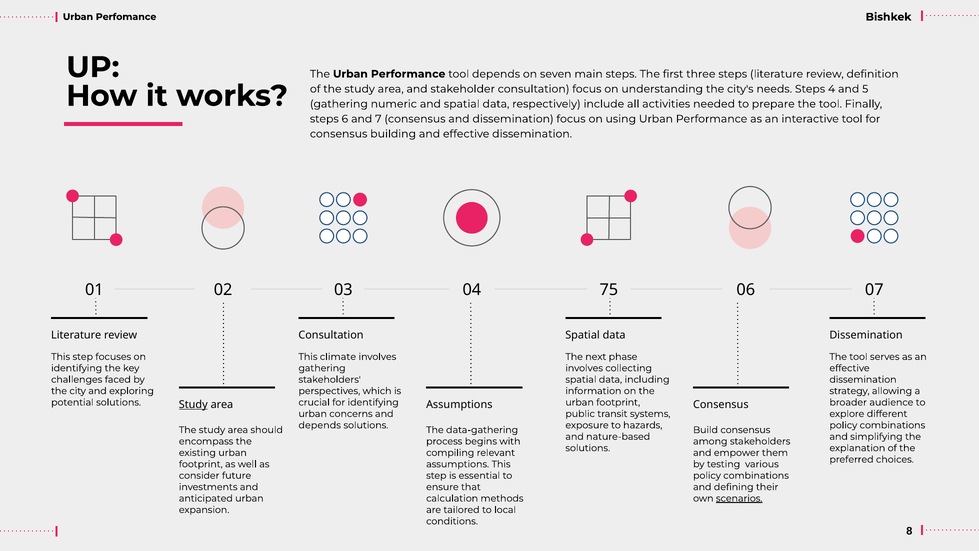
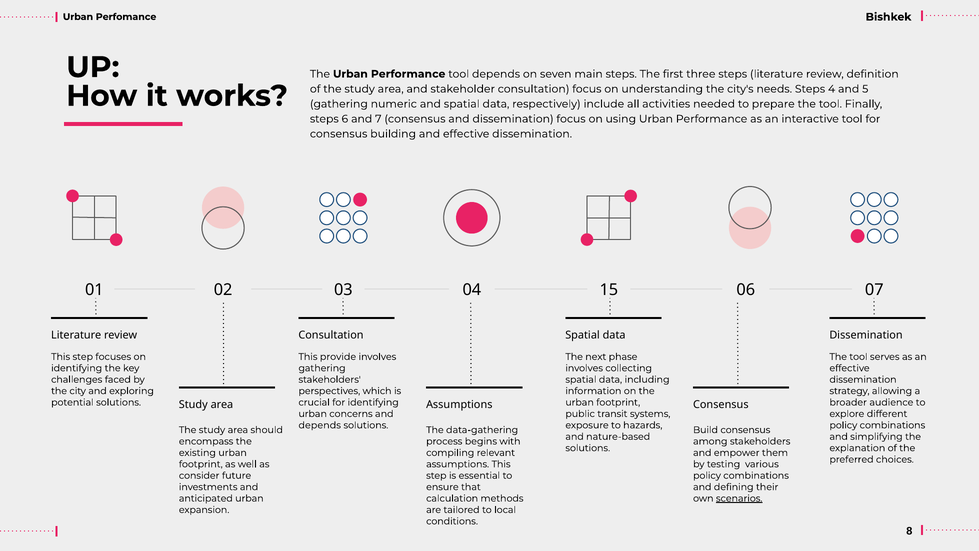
75: 75 -> 15 (609, 290)
climate: climate -> provide (338, 357)
Study underline: present -> none (193, 405)
